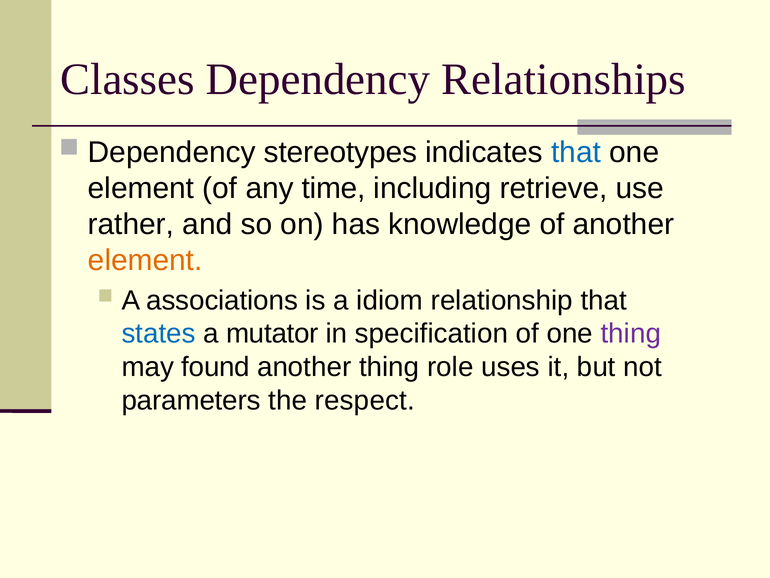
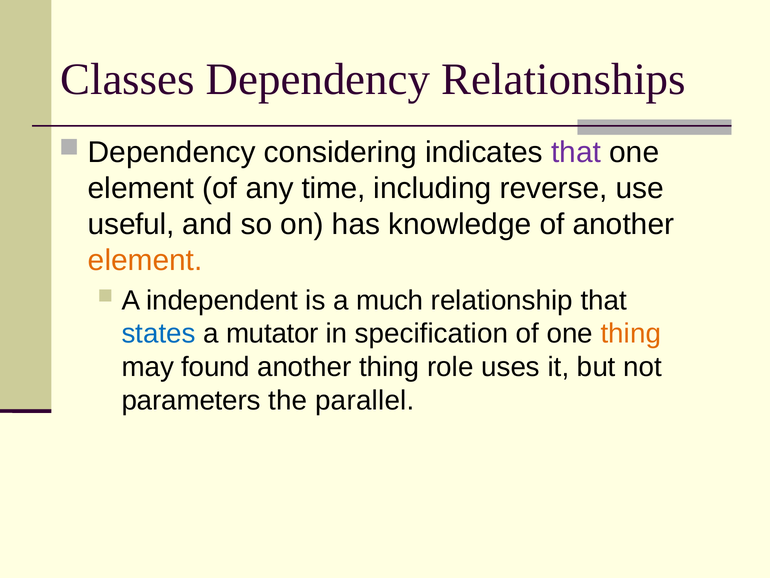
stereotypes: stereotypes -> considering (340, 152)
that colour: blue -> purple (576, 152)
retrieve: retrieve -> reverse (554, 188)
rather: rather -> useful (131, 224)
associations: associations -> independent (222, 300)
idiom: idiom -> much (390, 300)
thing colour: purple -> orange (631, 334)
respect: respect -> parallel (365, 400)
